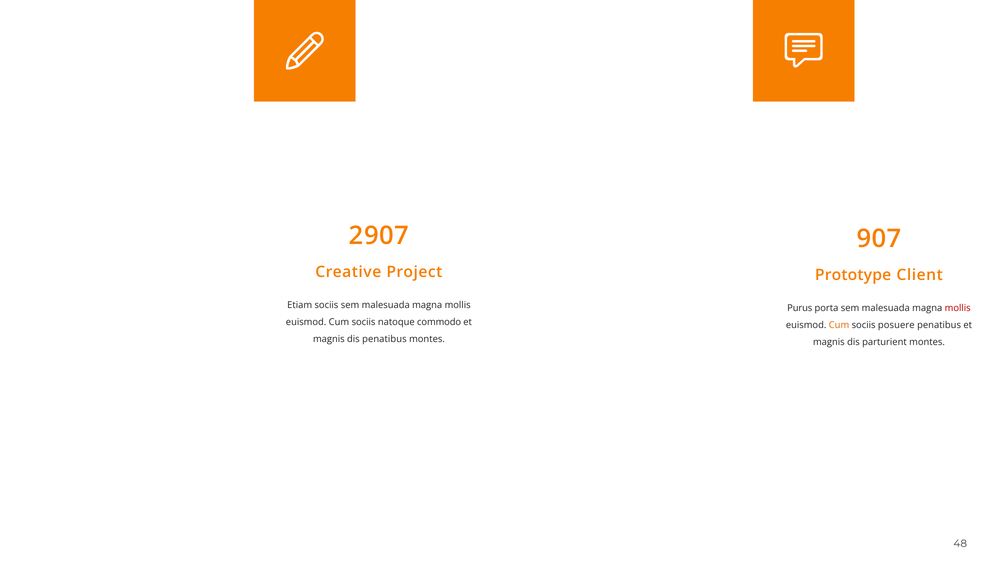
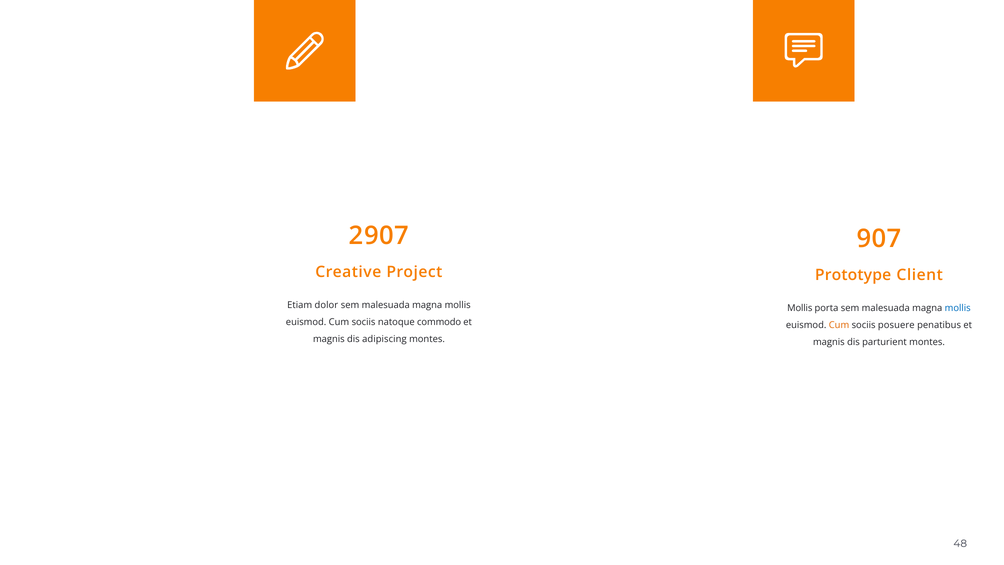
Etiam sociis: sociis -> dolor (326, 305)
Purus: Purus -> Mollis (800, 308)
mollis colour: red -> blue (958, 308)
dis penatibus: penatibus -> adipiscing (384, 339)
